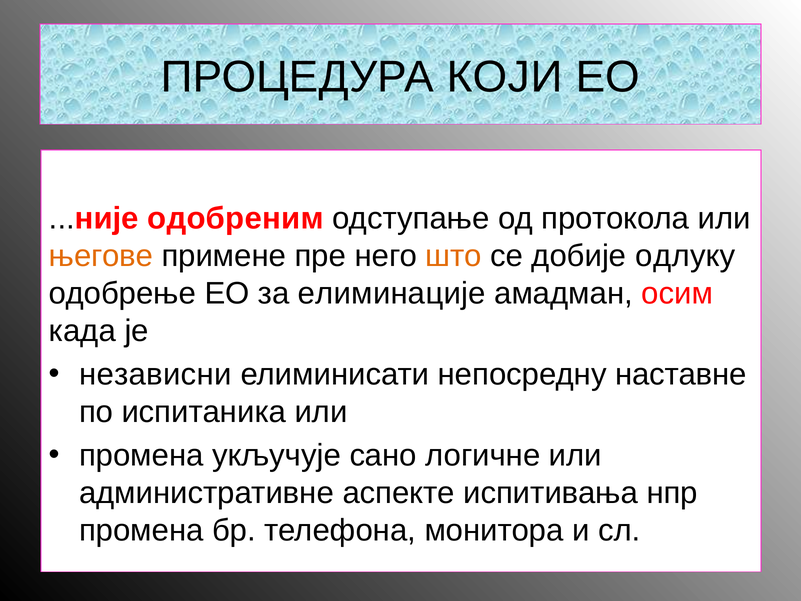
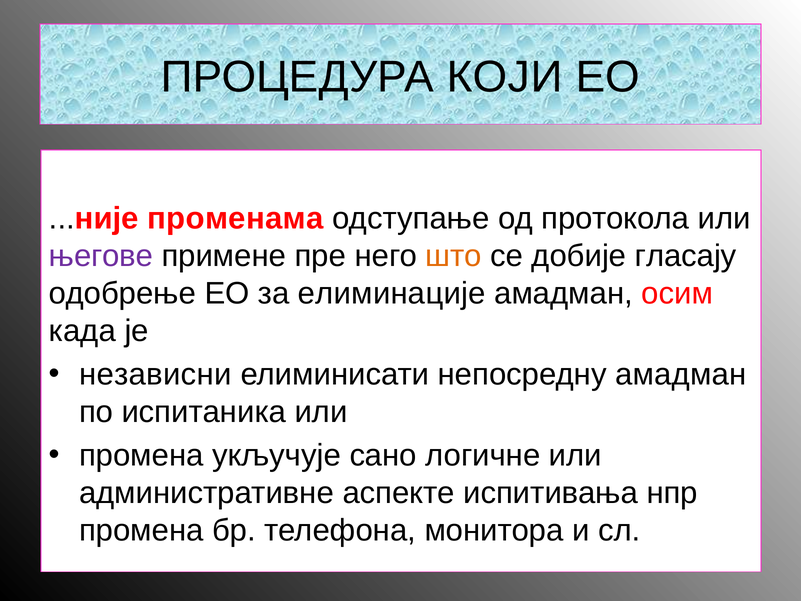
одобреним: одобреним -> променама (235, 218)
његове colour: orange -> purple (101, 256)
одлуку: одлуку -> гласају (686, 256)
непосредну наставне: наставне -> амадман (681, 374)
